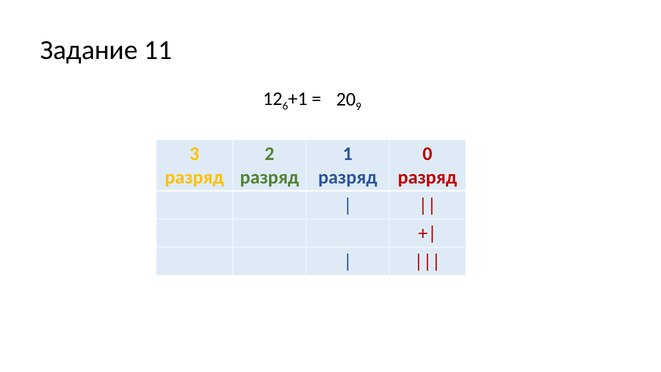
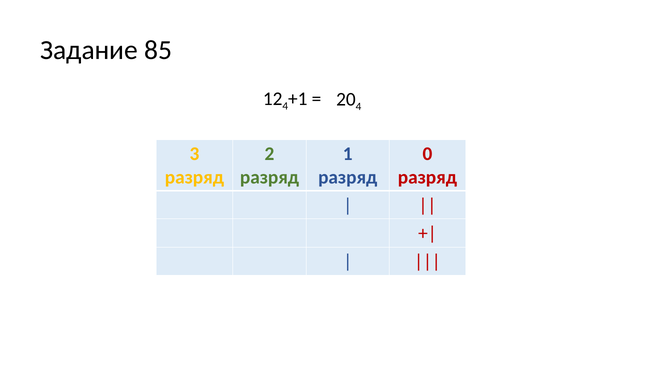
11: 11 -> 85 (158, 50)
6: 6 -> 4 (285, 106)
9: 9 -> 4 (358, 107)
